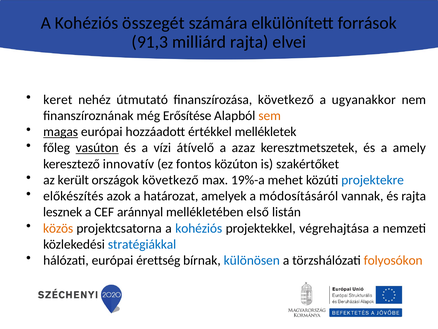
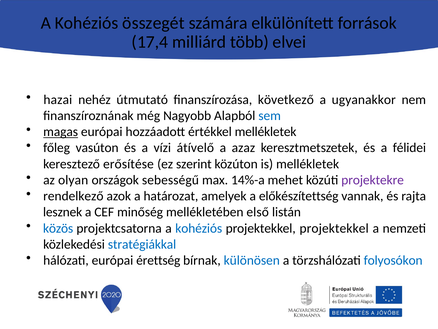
91,3: 91,3 -> 17,4 (150, 42)
milliárd rajta: rajta -> több (249, 42)
keret: keret -> hazai (58, 99)
Erősítése: Erősítése -> Nagyobb (187, 116)
sem colour: orange -> blue (270, 116)
vasúton underline: present -> none (97, 148)
amely: amely -> félidei (409, 148)
innovatív: innovatív -> erősítése (128, 164)
fontos: fontos -> szerint (194, 164)
is szakértőket: szakértőket -> mellékletek (308, 164)
került: került -> olyan (73, 180)
országok következő: következő -> sebességű (170, 180)
19%-a: 19%-a -> 14%-a (248, 180)
projektekre colour: blue -> purple (373, 180)
előkészítés: előkészítés -> rendelkező (73, 196)
módosításáról: módosításáról -> előkészítettség (299, 196)
aránnyal: aránnyal -> minőség (140, 212)
közös colour: orange -> blue (58, 228)
projektekkel végrehajtása: végrehajtása -> projektekkel (334, 228)
folyosókon colour: orange -> blue (393, 260)
